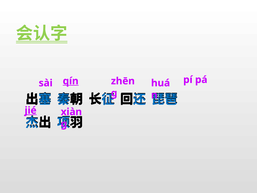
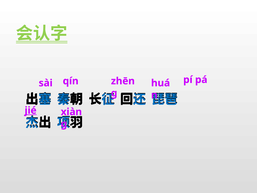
qín underline: present -> none (71, 81)
